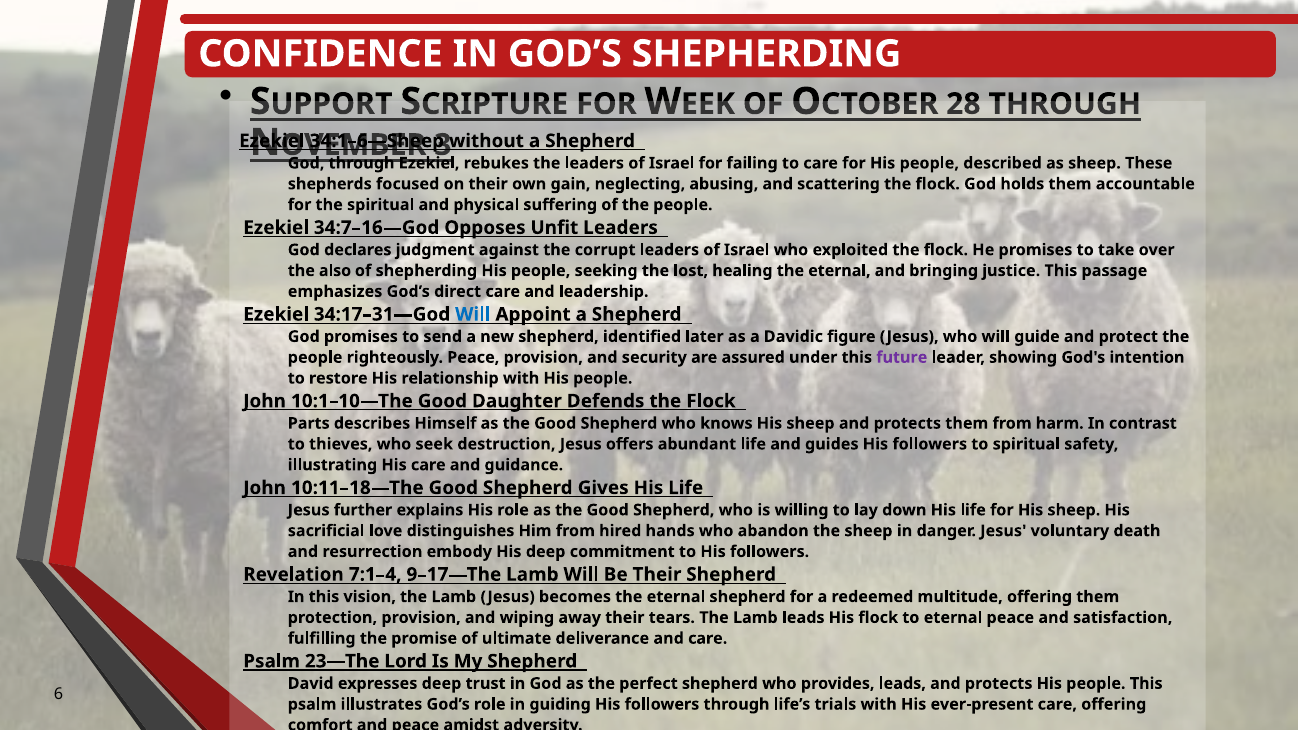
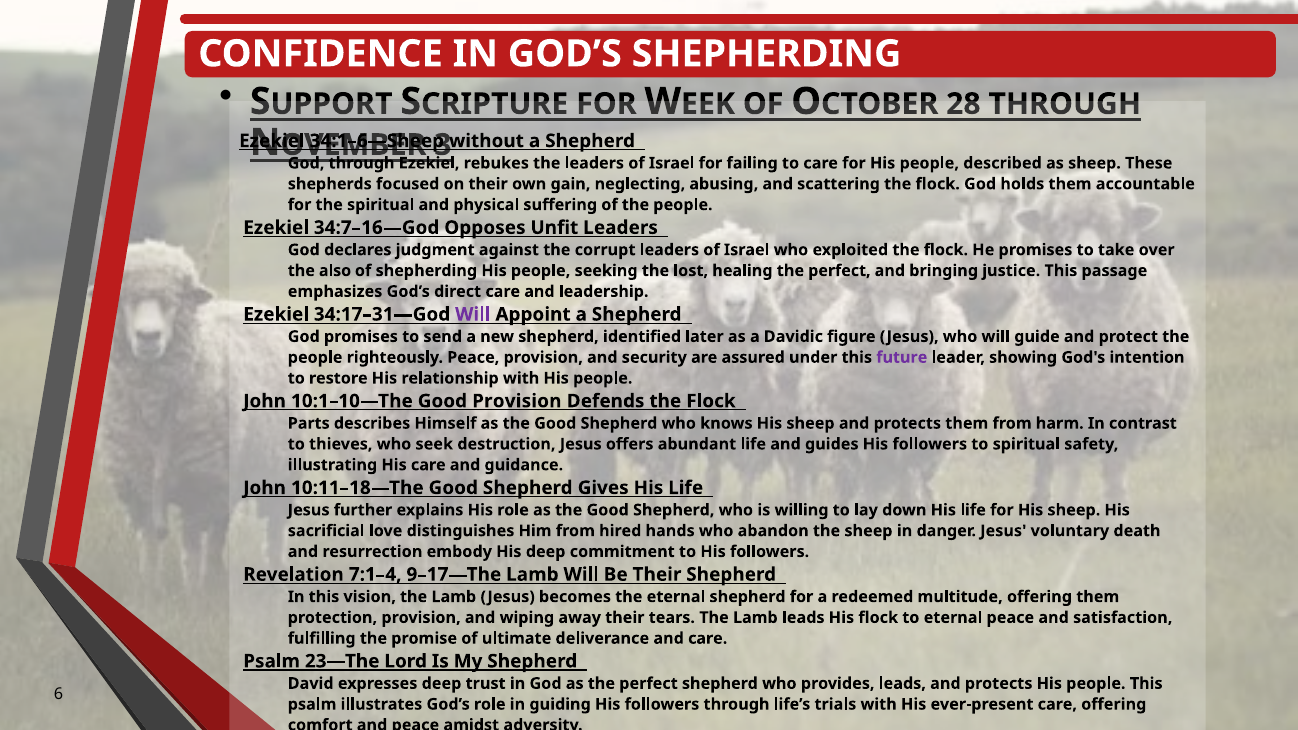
healing the eternal: eternal -> perfect (839, 271)
Will colour: blue -> purple (473, 314)
Good Daughter: Daughter -> Provision (517, 401)
